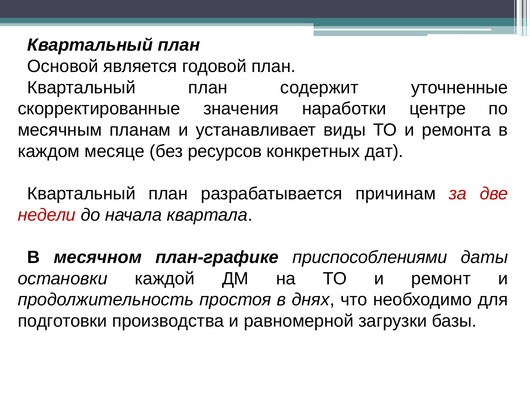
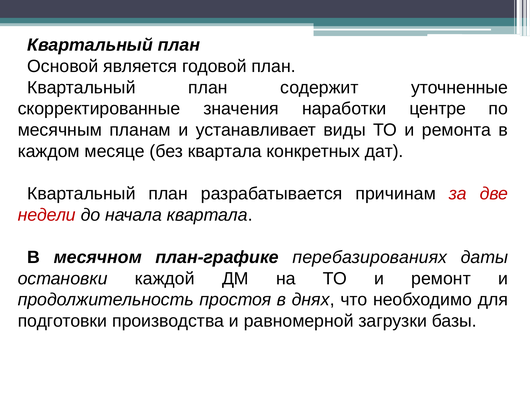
без ресурсов: ресурсов -> квартала (225, 151)
приспособлениями: приспособлениями -> перебазированиях (370, 257)
